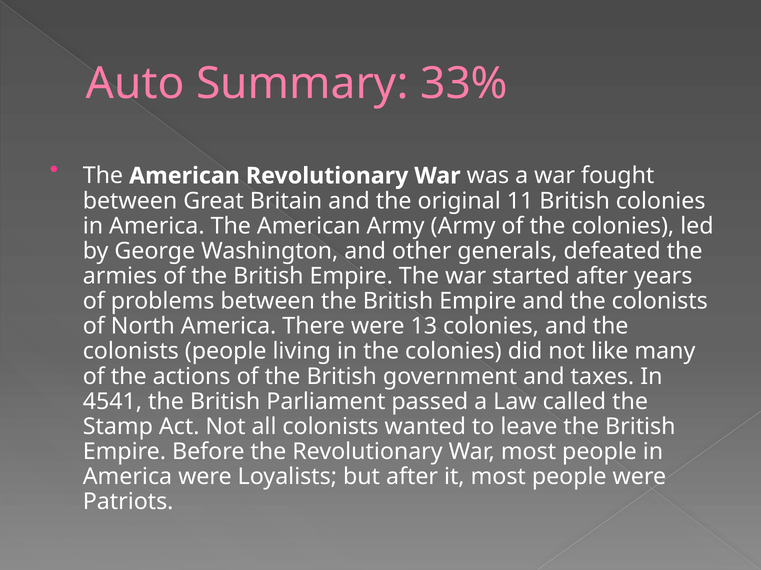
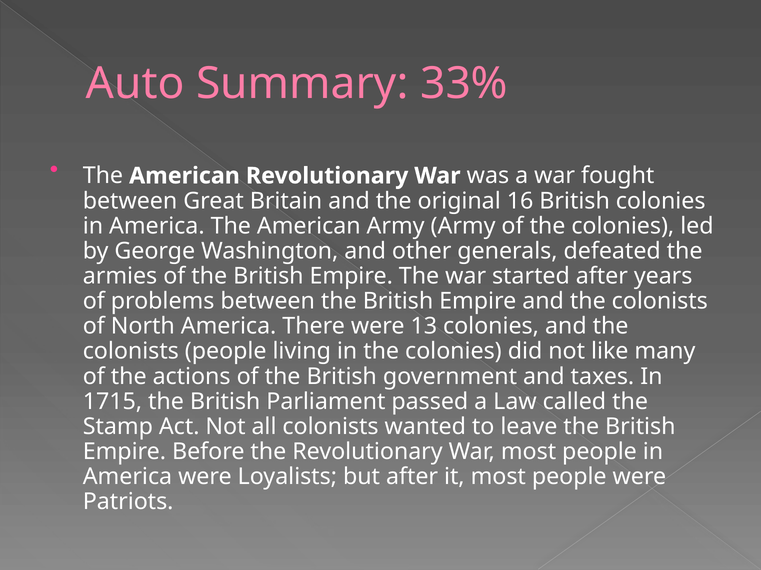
11: 11 -> 16 (520, 201)
4541: 4541 -> 1715 (112, 402)
